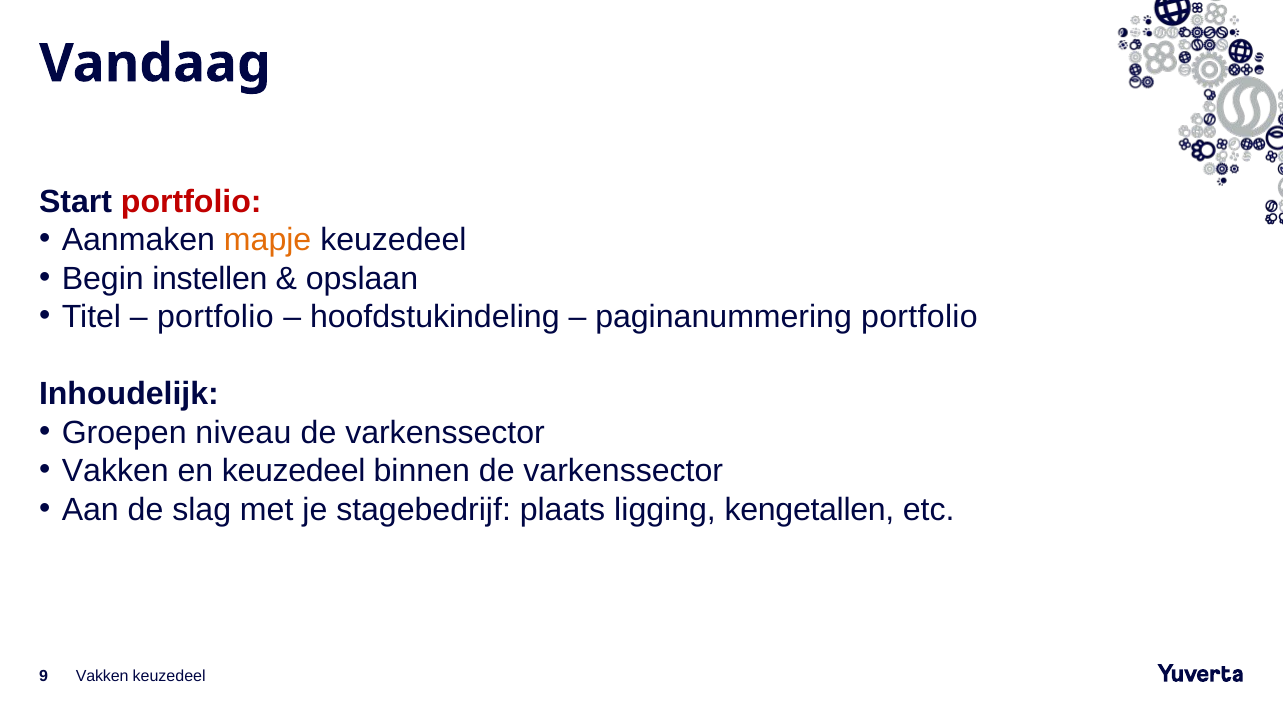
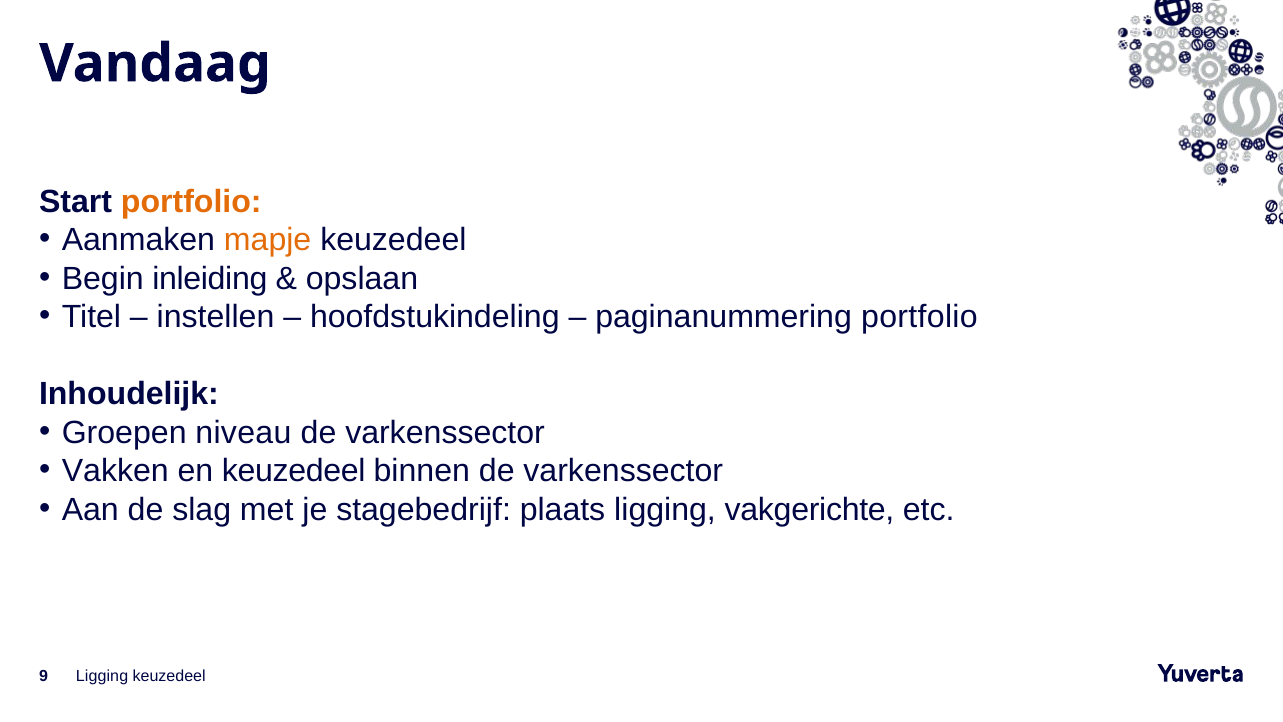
portfolio colour: red -> orange (191, 201)
instellen: instellen -> inleiding (210, 278)
portfolio: portfolio -> instellen (216, 317)
kengetallen: kengetallen -> vakgerichte (809, 509)
Vakken: Vakken -> Ligging (102, 676)
